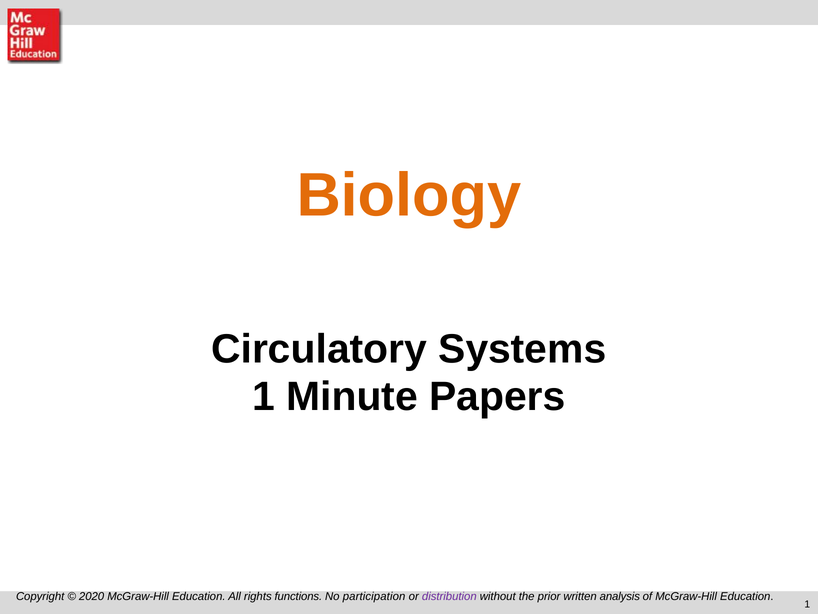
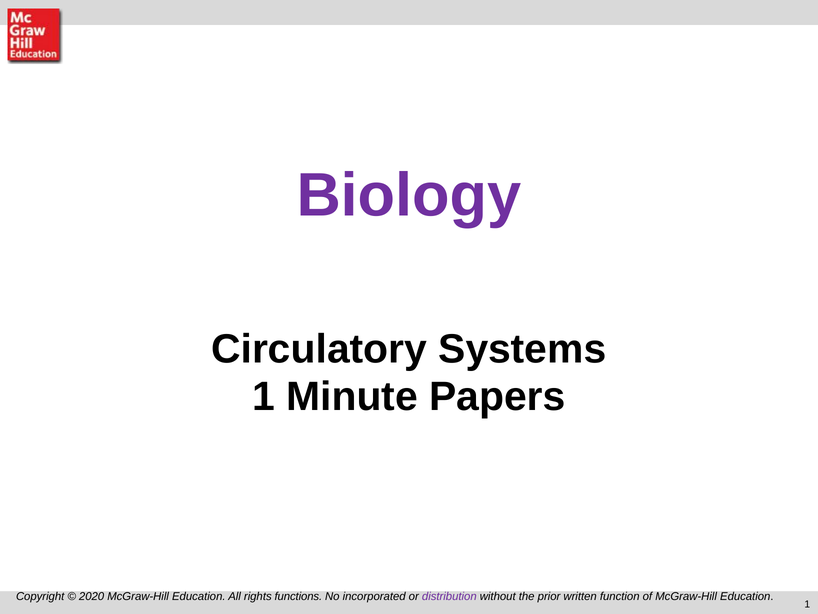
Biology colour: orange -> purple (409, 195)
participation: participation -> incorporated (374, 596)
analysis: analysis -> function (620, 596)
